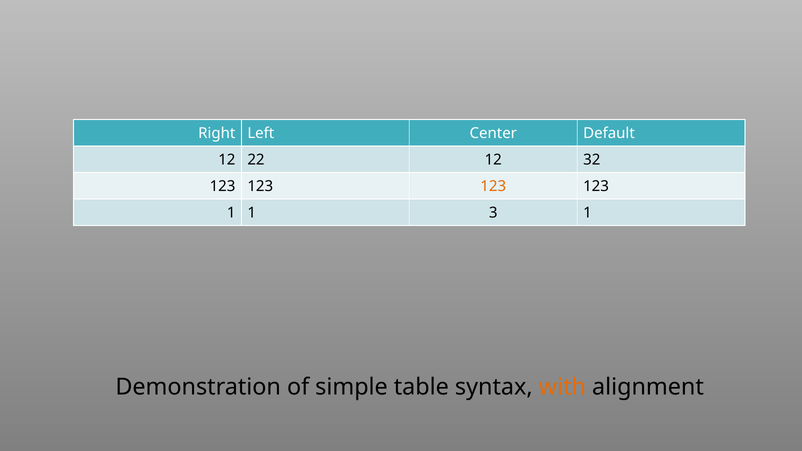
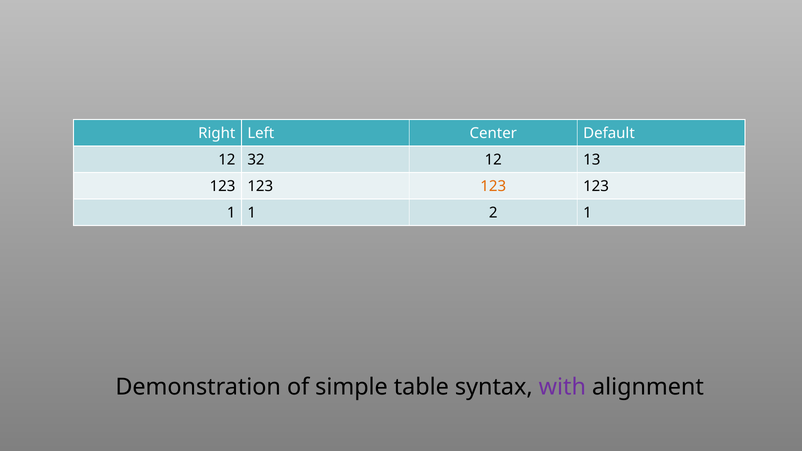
22: 22 -> 32 (256, 160)
32: 32 -> 13 (592, 160)
3: 3 -> 2 (493, 213)
with colour: orange -> purple (562, 387)
